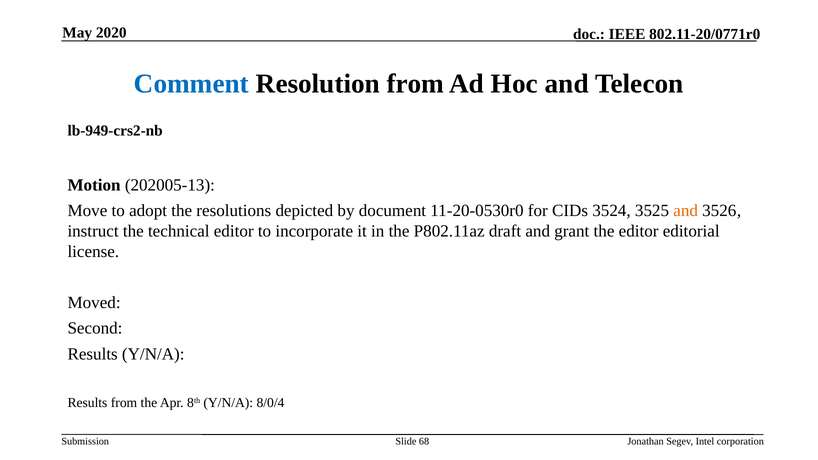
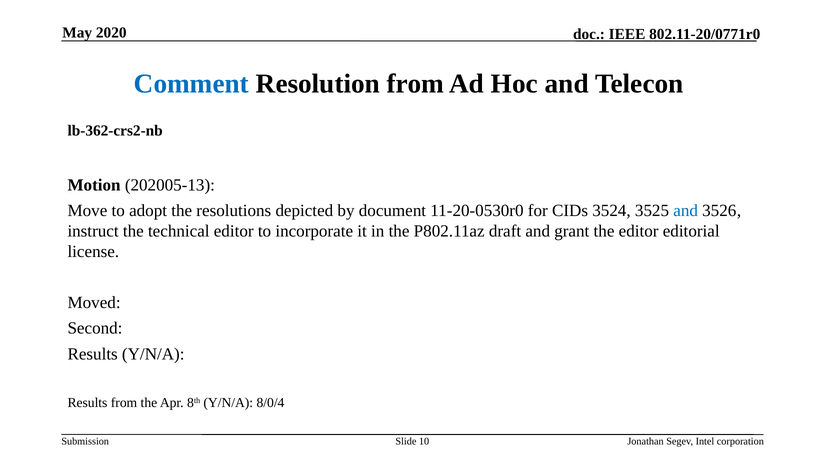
lb-949-crs2-nb: lb-949-crs2-nb -> lb-362-crs2-nb (115, 131)
and colour: orange -> blue (686, 211)
68: 68 -> 10 (424, 441)
